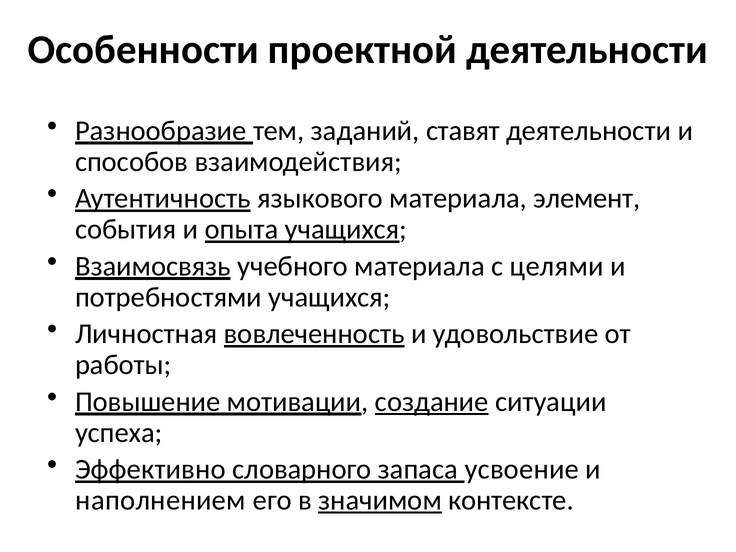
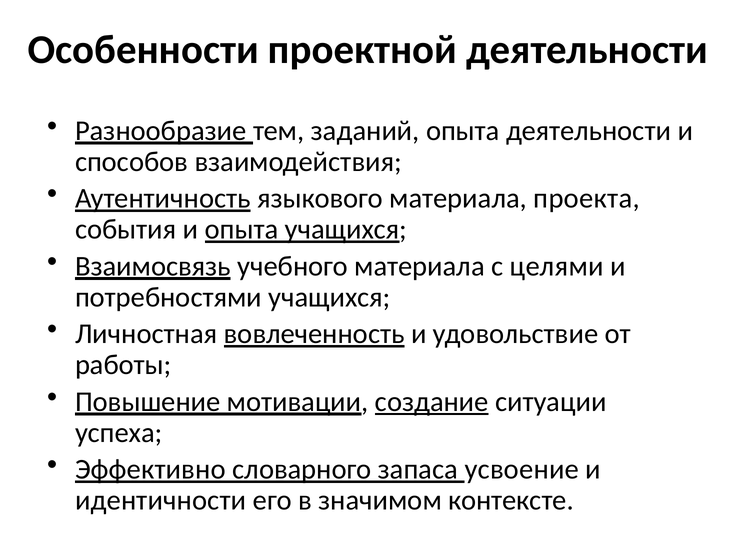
заданий ставят: ставят -> опыта (463, 131)
элемент: элемент -> проекта (587, 198)
наполнением: наполнением -> идентичности (161, 500)
значимом underline: present -> none (380, 500)
